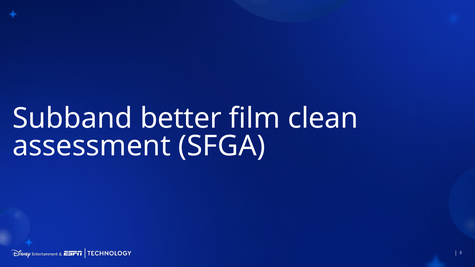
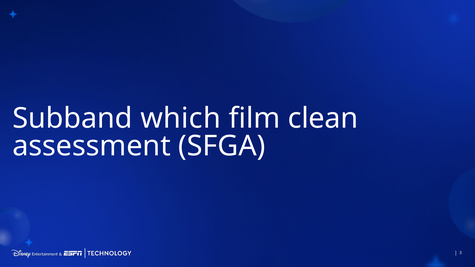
better: better -> which (181, 119)
